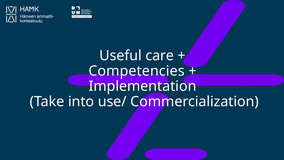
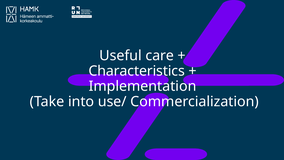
Competencies: Competencies -> Characteristics (137, 71)
